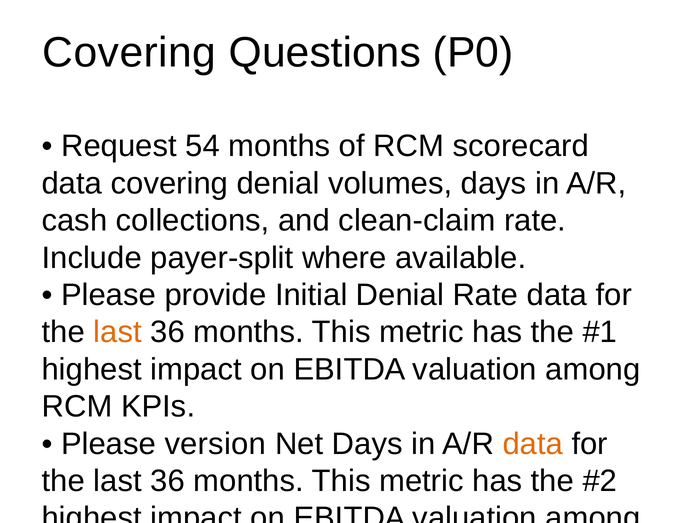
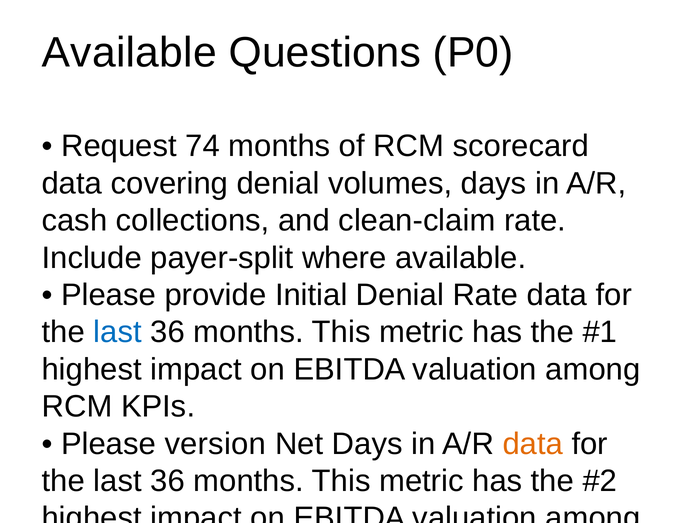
Covering: Covering -> Available (129, 53)
54: 54 -> 74 (203, 146)
last colour: orange -> blue (118, 333)
